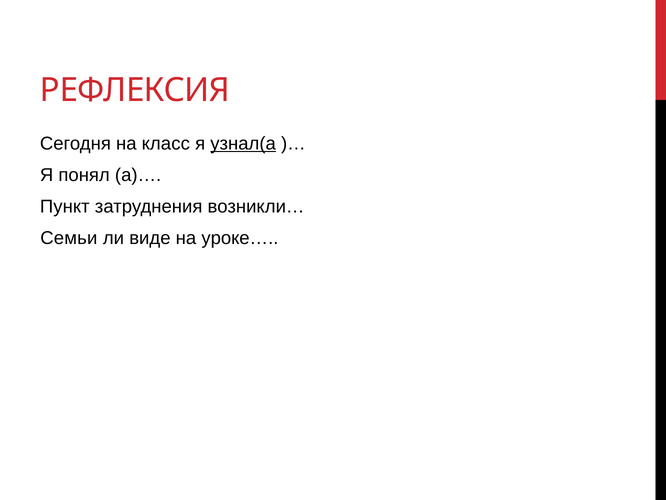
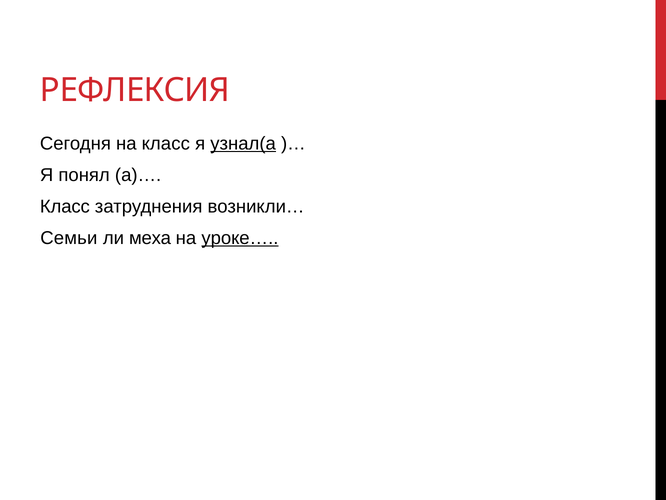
Пункт: Пункт -> Класс (65, 206)
виде: виде -> меха (150, 238)
уроке… underline: none -> present (240, 238)
